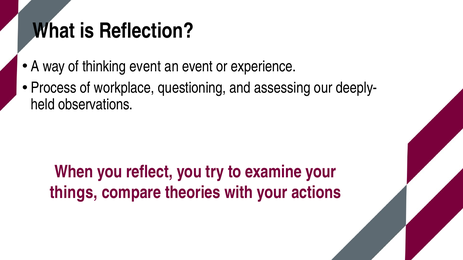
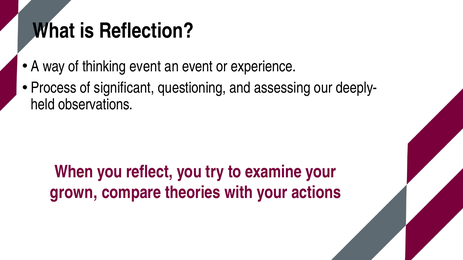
workplace: workplace -> significant (124, 88)
things: things -> grown (74, 193)
